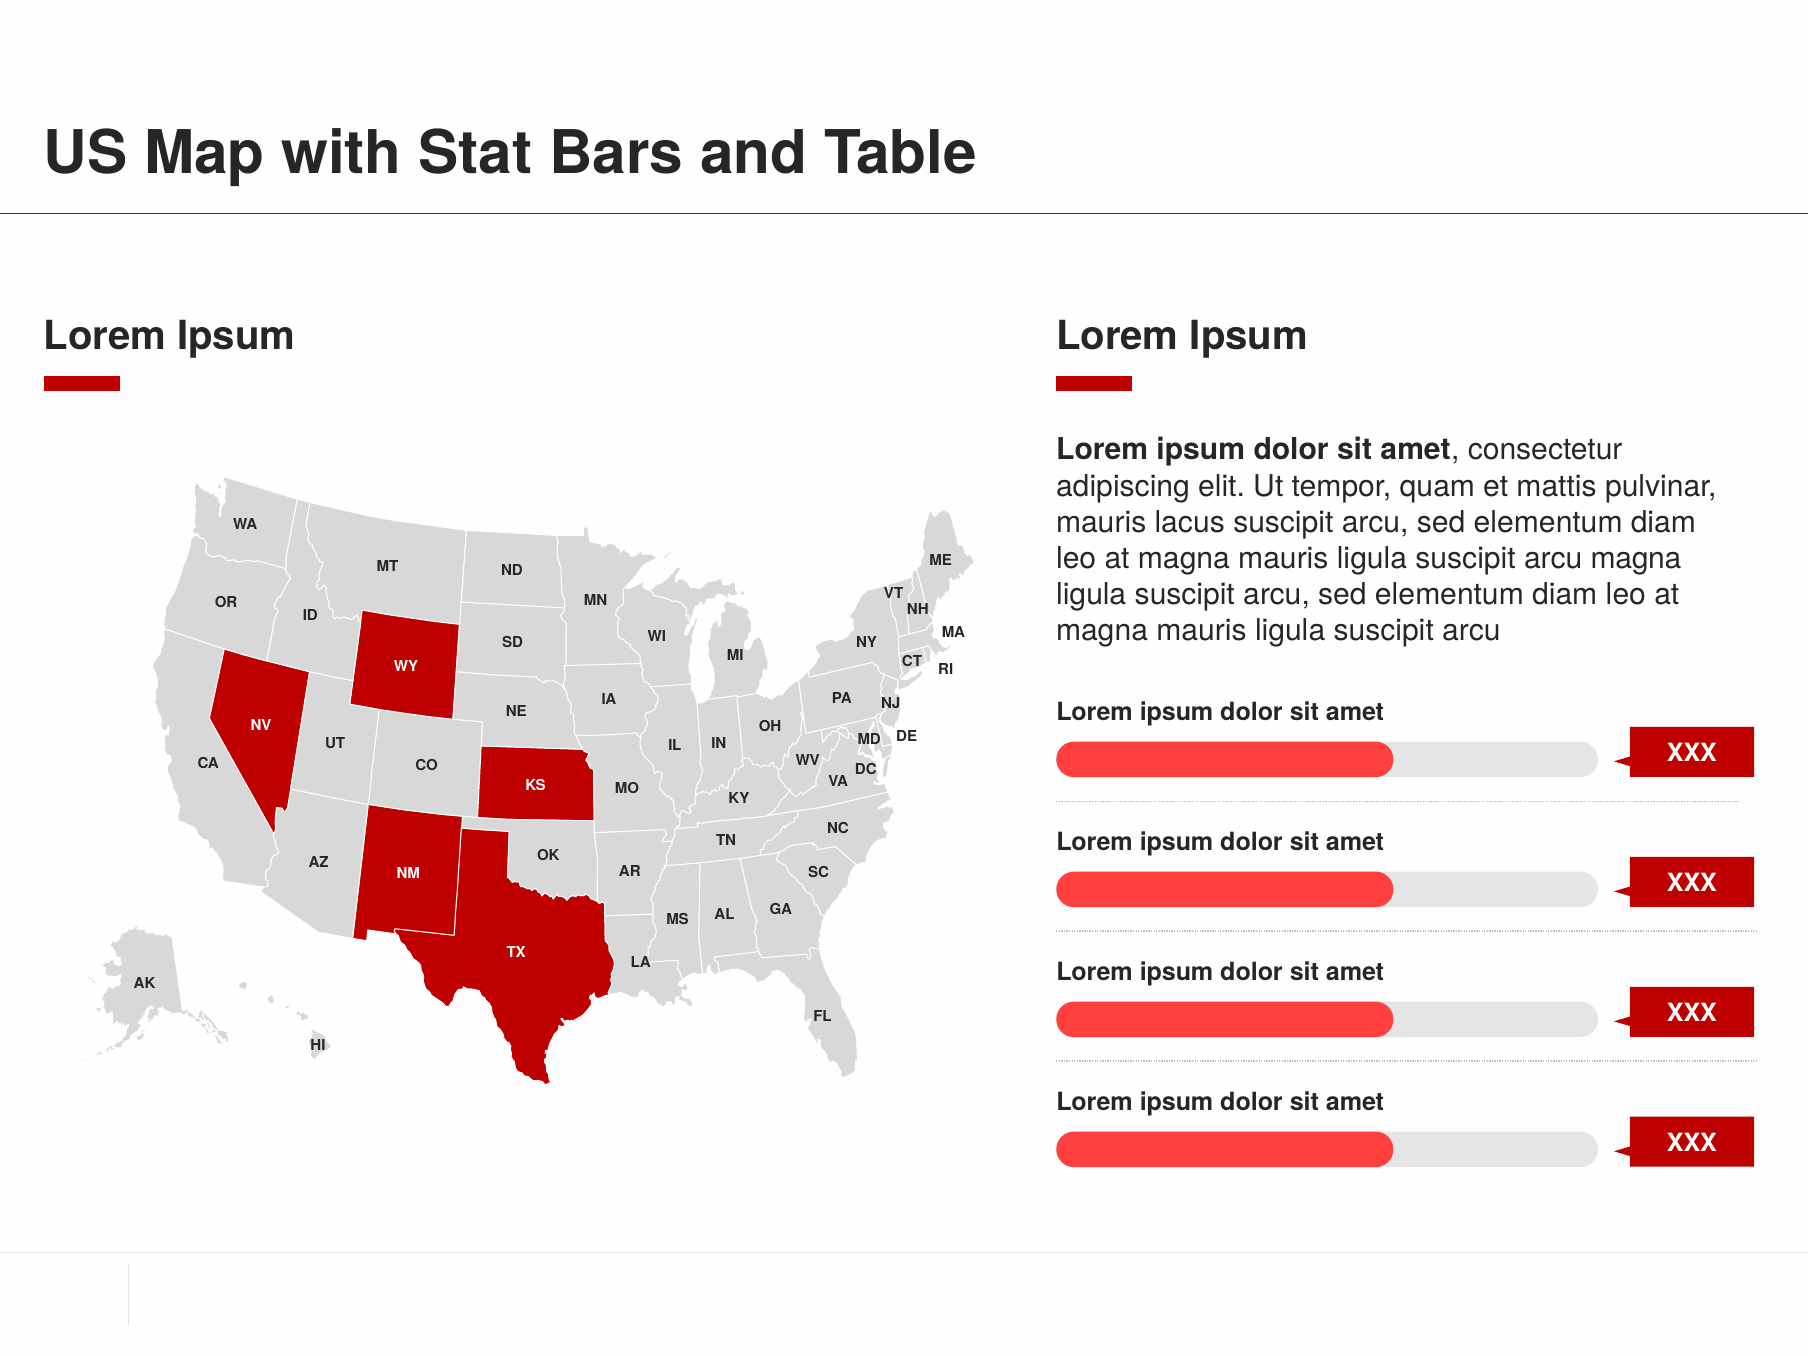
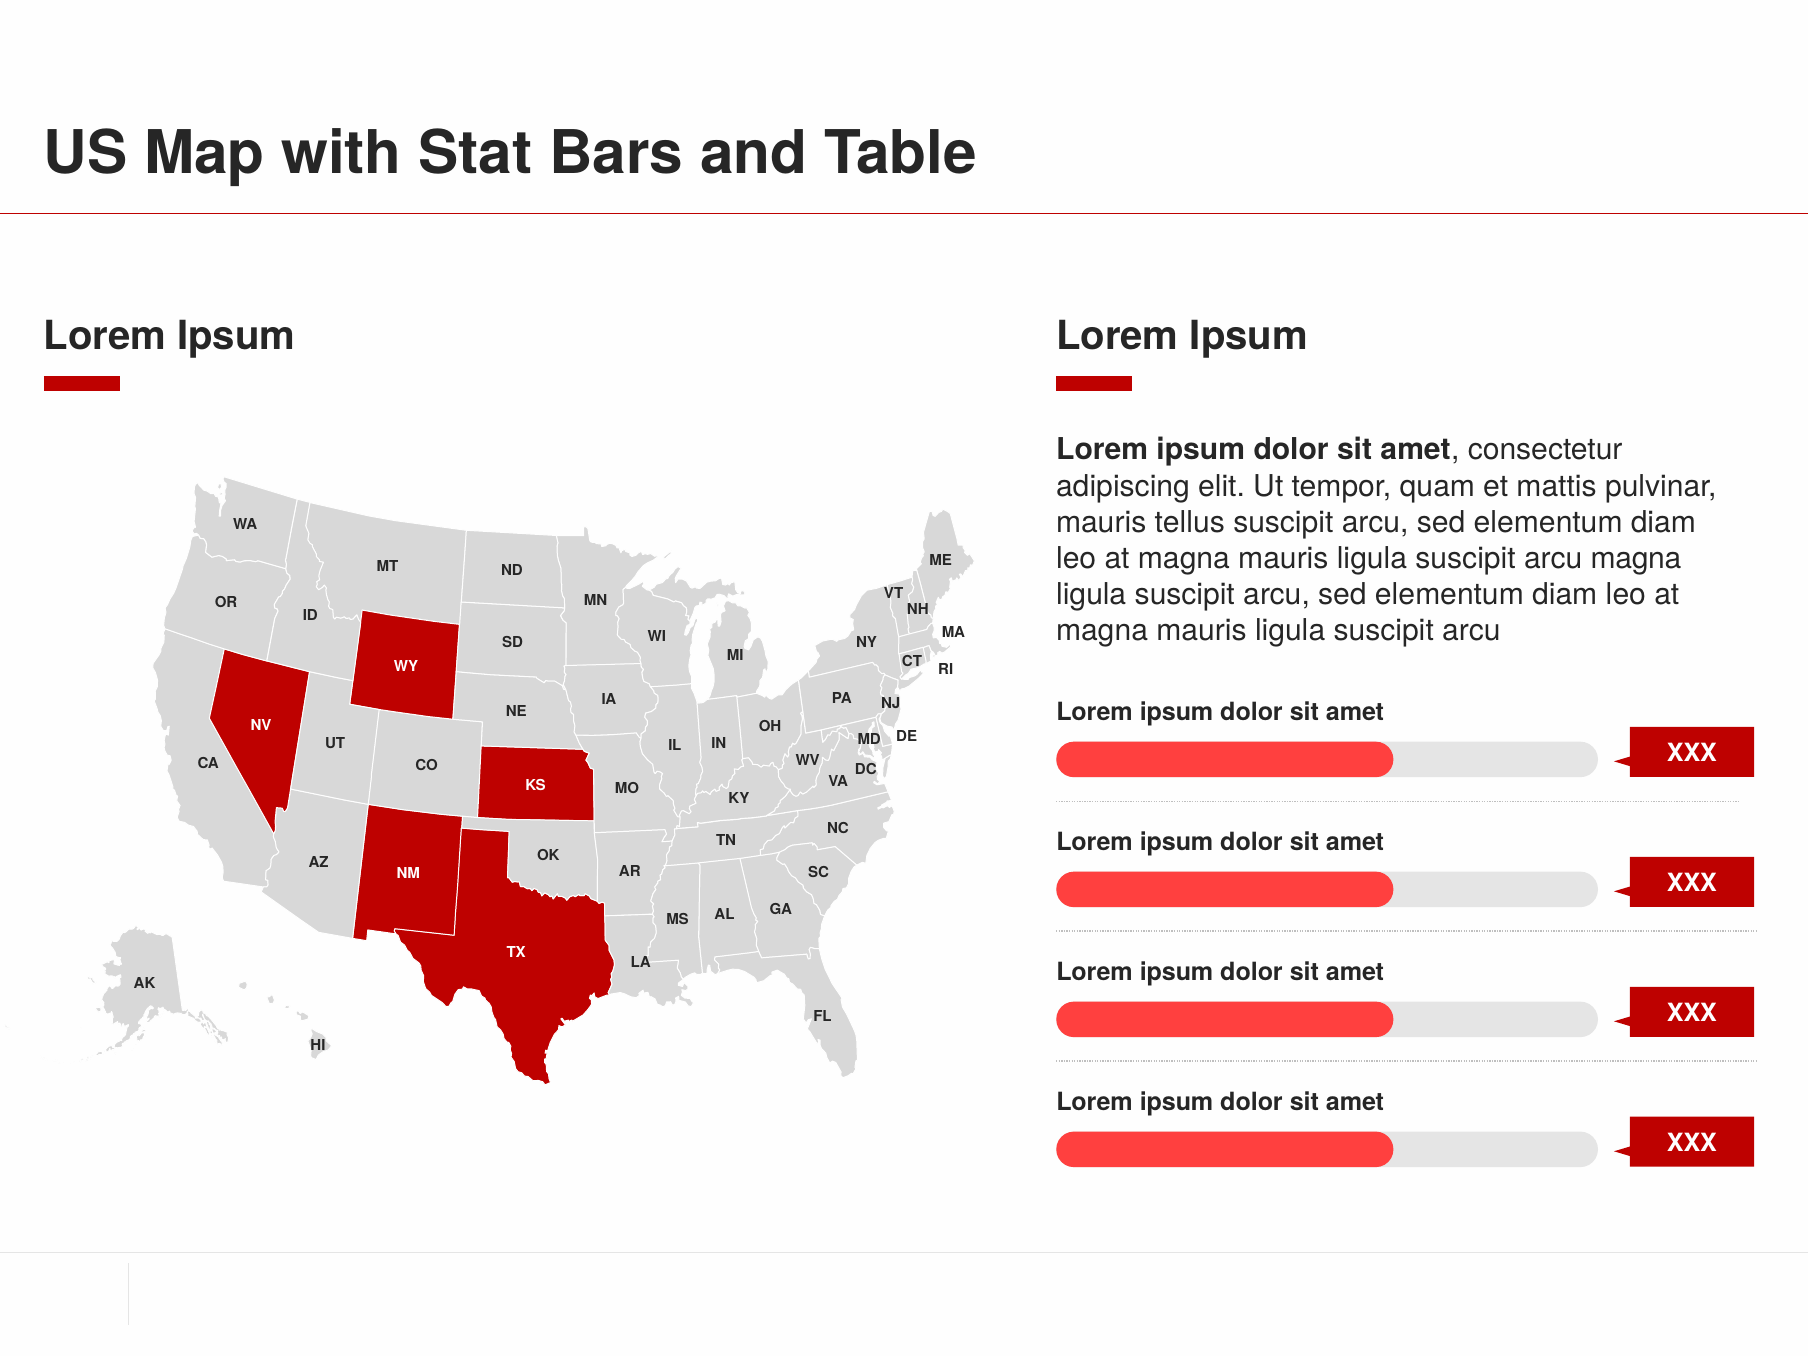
lacus: lacus -> tellus (1190, 522)
